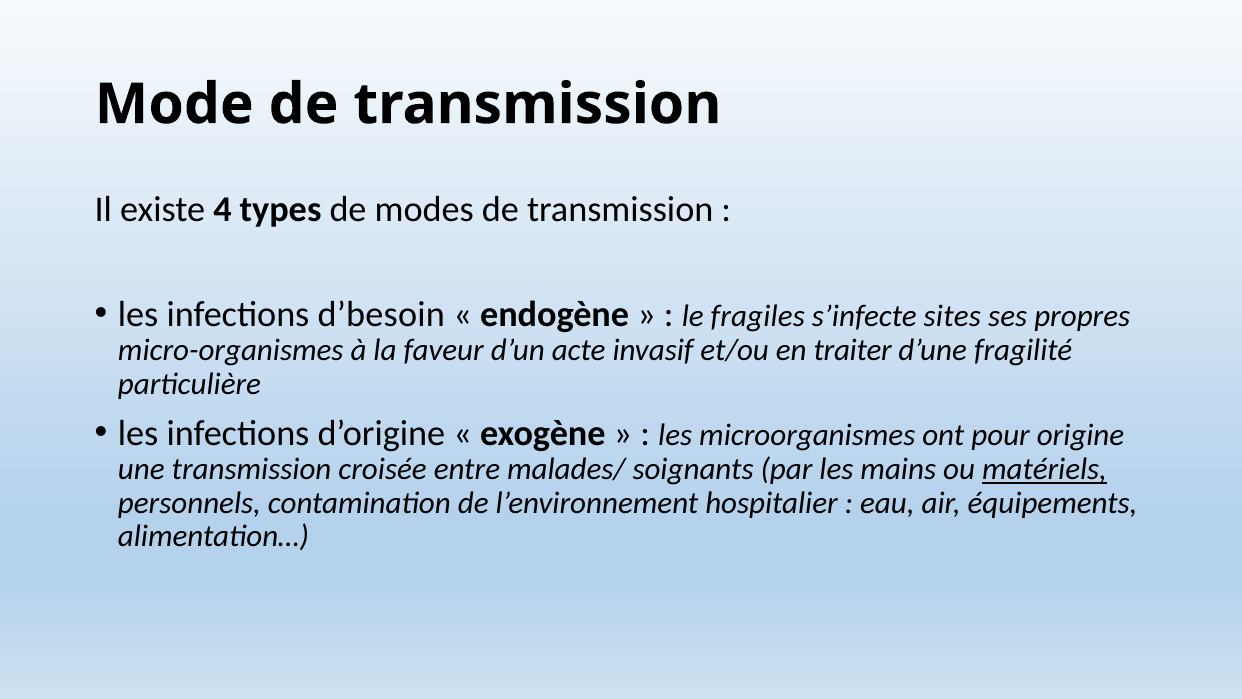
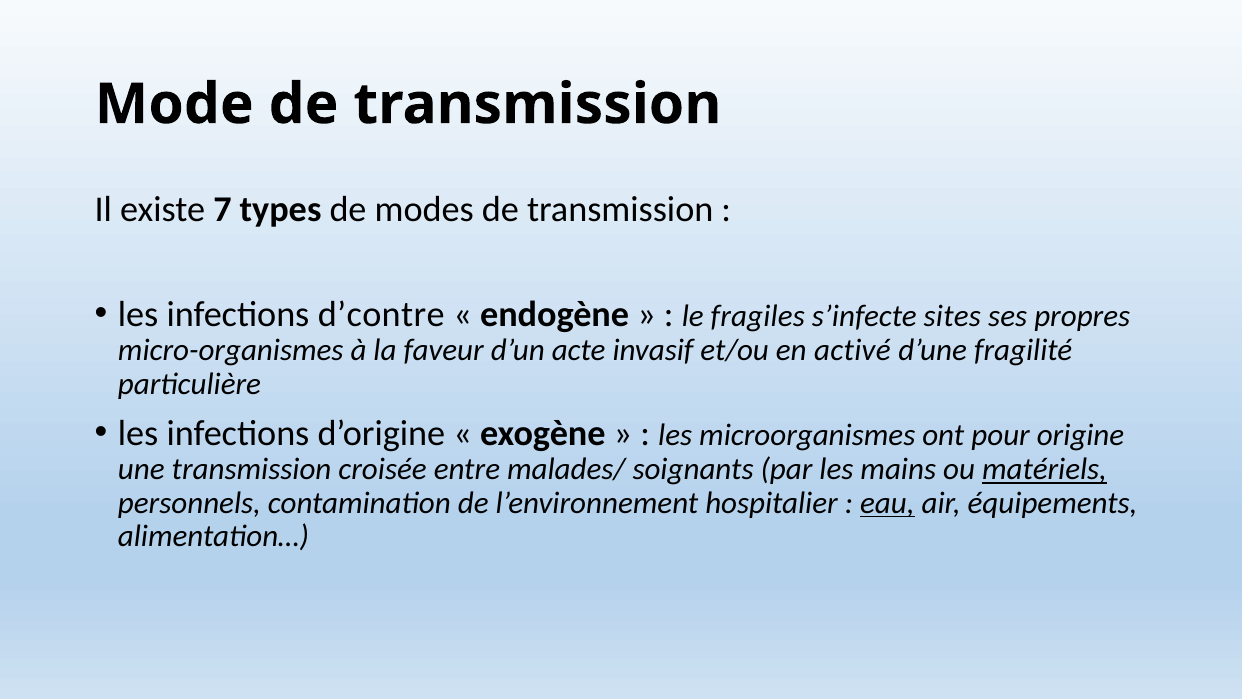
4: 4 -> 7 (222, 210)
d’besoin: d’besoin -> d’contre (381, 314)
traiter: traiter -> activé (852, 350)
eau underline: none -> present (887, 503)
